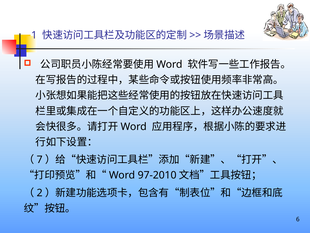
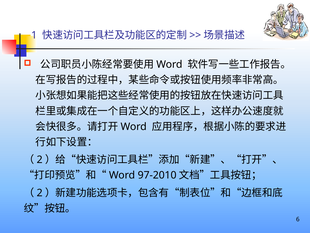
7: 7 -> 2 (40, 159)
